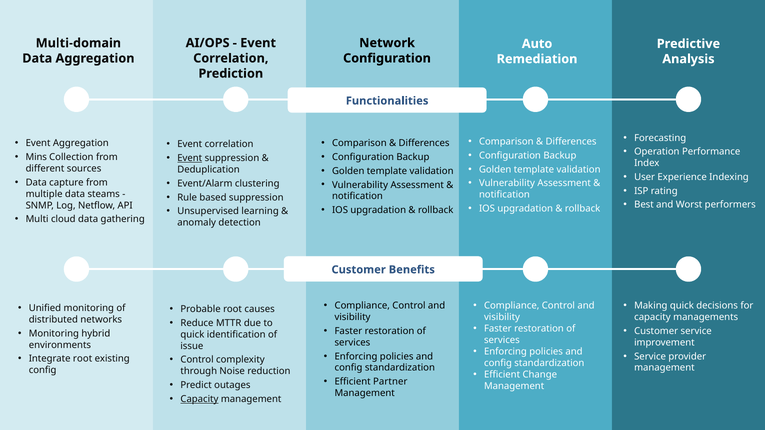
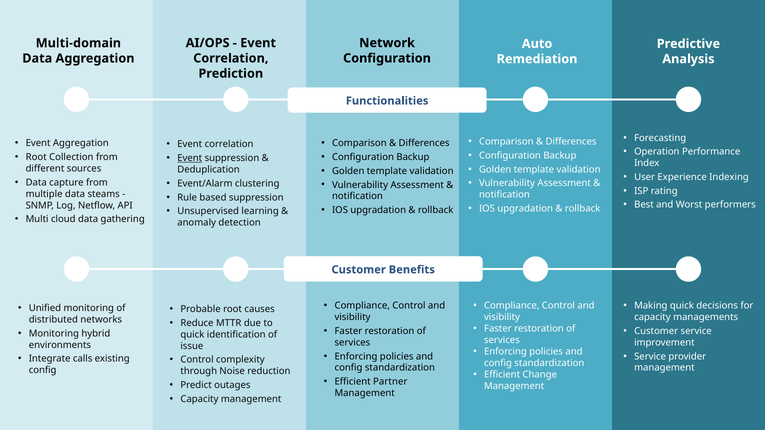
Mins: Mins -> Root (36, 157)
Integrate root: root -> calls (83, 359)
Capacity underline: present -> none (199, 399)
